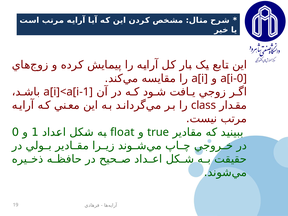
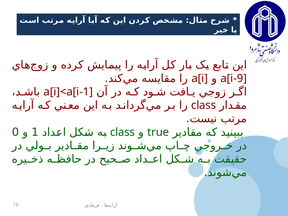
a[i-0: a[i-0 -> a[i-9 (234, 78)
float: float -> class (122, 132)
